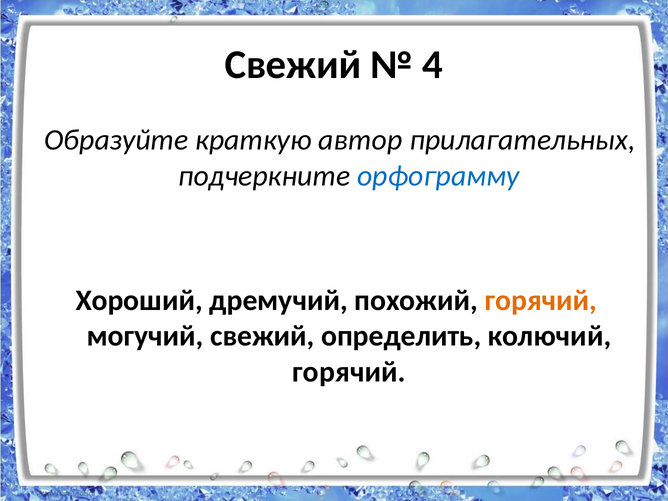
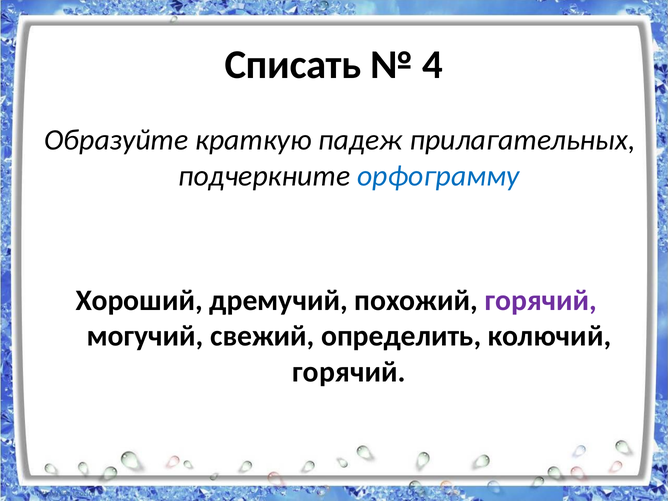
Свежий: Свежий -> Списать (293, 65)
автор: автор -> падеж (361, 140)
горячий colour: orange -> purple (541, 301)
